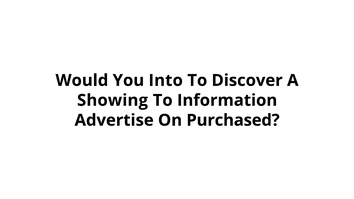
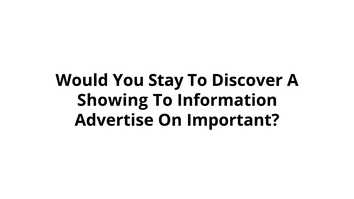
Into: Into -> Stay (166, 80)
Purchased: Purchased -> Important (233, 120)
